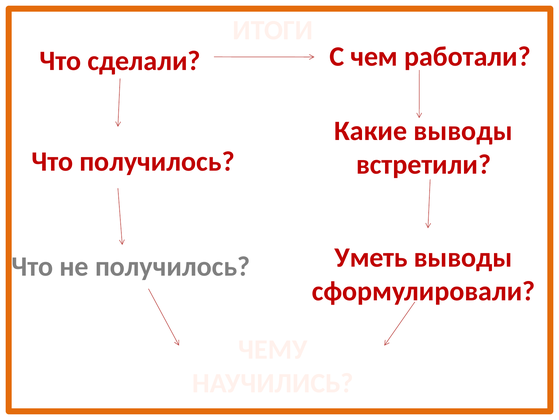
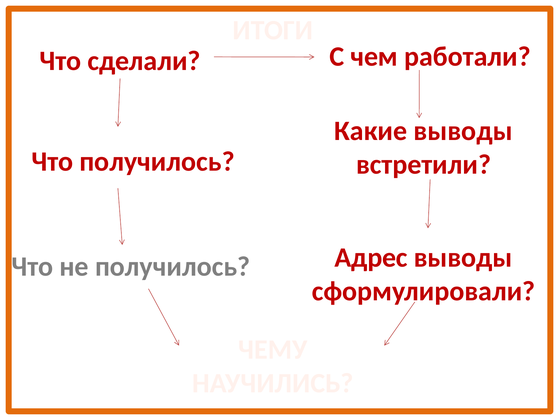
Уметь: Уметь -> Адрес (371, 257)
